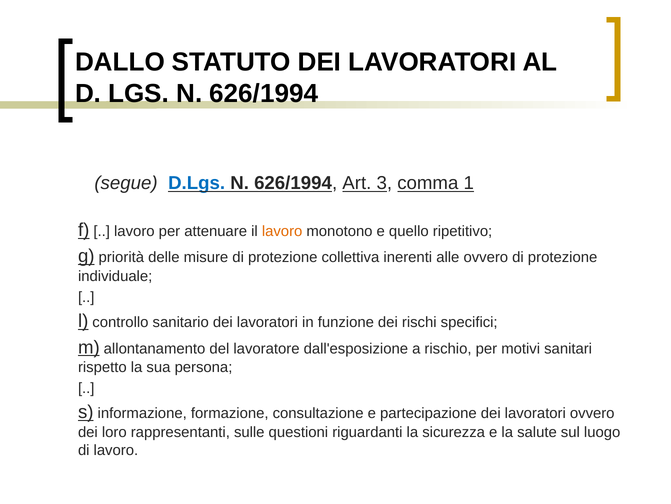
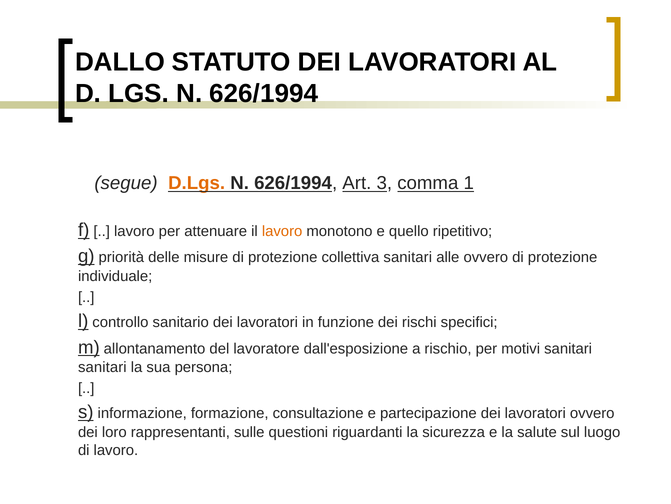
D.Lgs colour: blue -> orange (197, 183)
collettiva inerenti: inerenti -> sanitari (408, 257)
rispetto: rispetto -> sanitari (102, 367)
